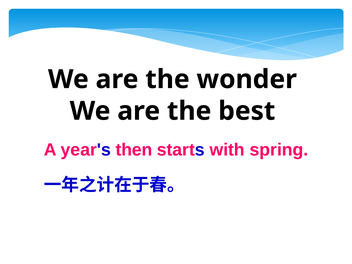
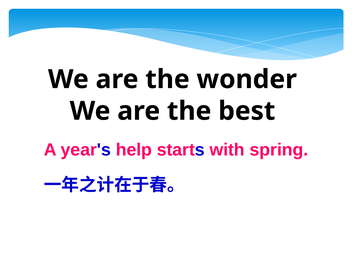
then: then -> help (134, 150)
